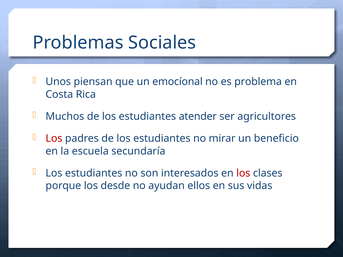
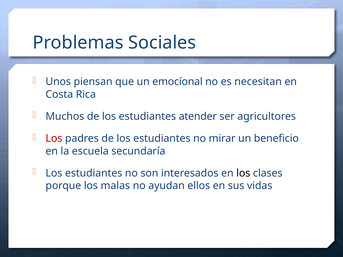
problema: problema -> necesitan (258, 82)
los colour: red -> black (243, 173)
desde: desde -> malas (115, 186)
